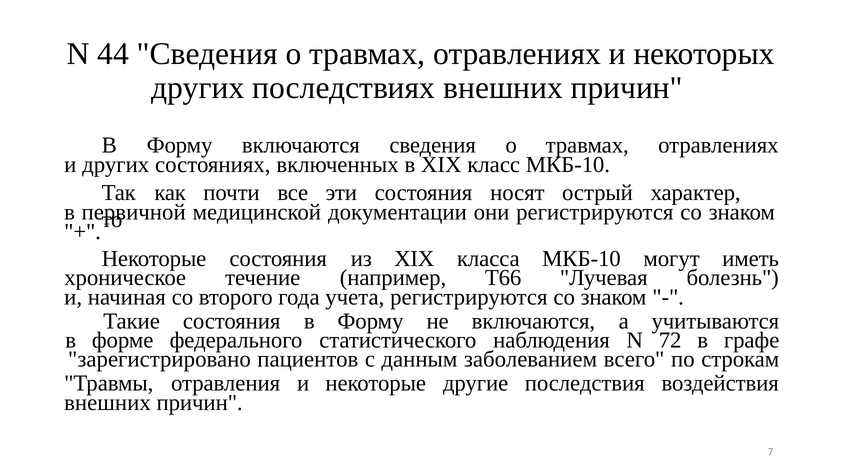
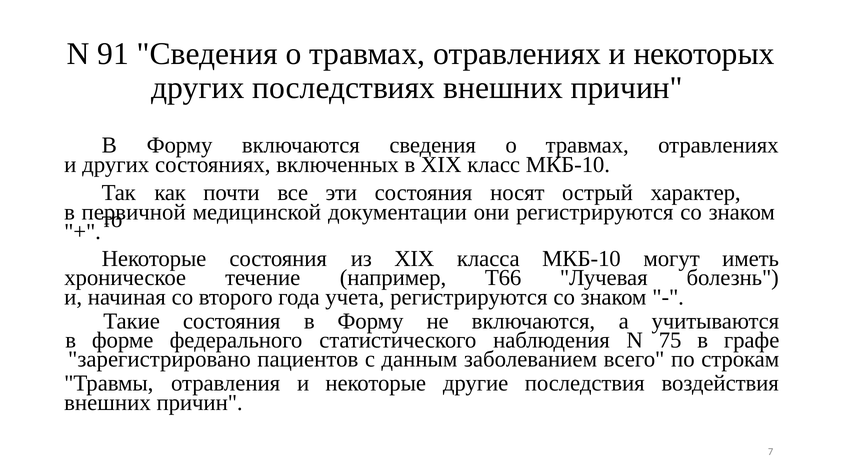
44: 44 -> 91 (113, 54)
72: 72 -> 75 (670, 340)
